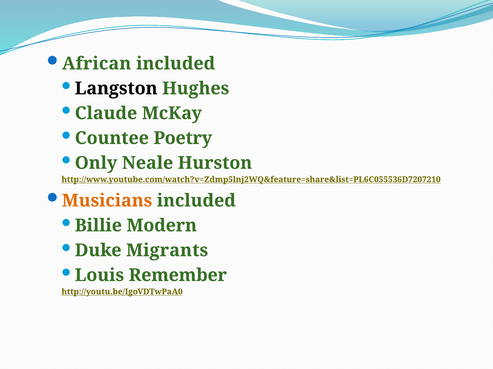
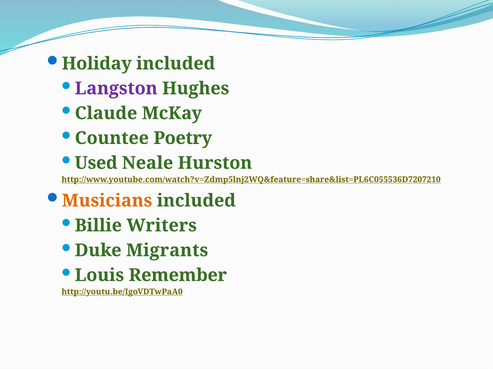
African: African -> Holiday (97, 64)
Langston colour: black -> purple (116, 89)
Only: Only -> Used (96, 163)
Modern: Modern -> Writers (162, 226)
